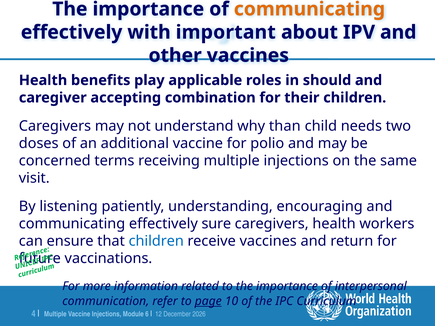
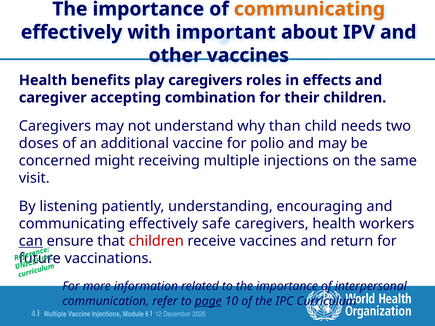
play applicable: applicable -> caregivers (205, 80)
should: should -> effects (327, 80)
terms: terms -> might (114, 161)
sure: sure -> safe (216, 224)
can underline: none -> present (31, 241)
children colour: blue -> red (156, 241)
